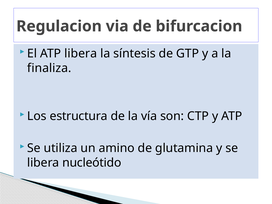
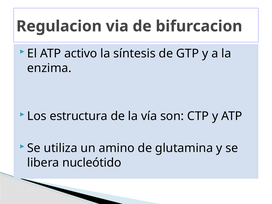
ATP libera: libera -> activo (81, 54)
finaliza: finaliza -> enzima (49, 68)
